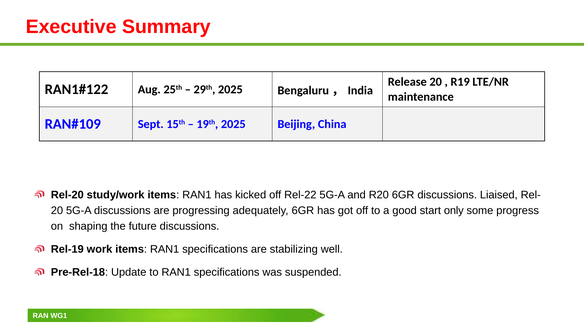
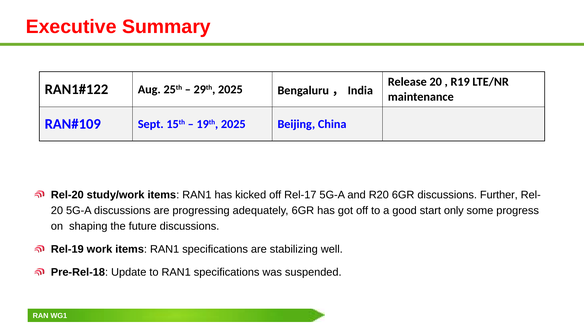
Rel-22: Rel-22 -> Rel-17 (300, 195)
Liaised: Liaised -> Further (499, 195)
